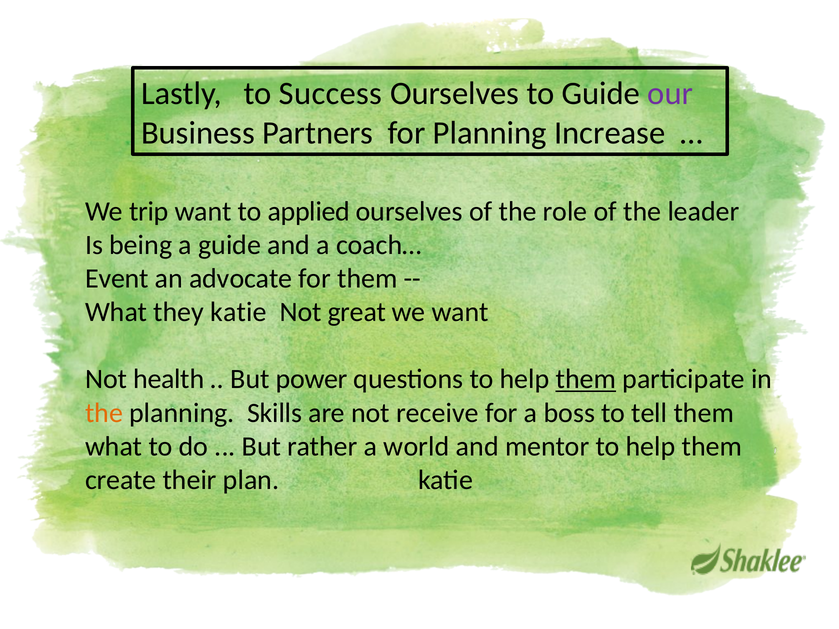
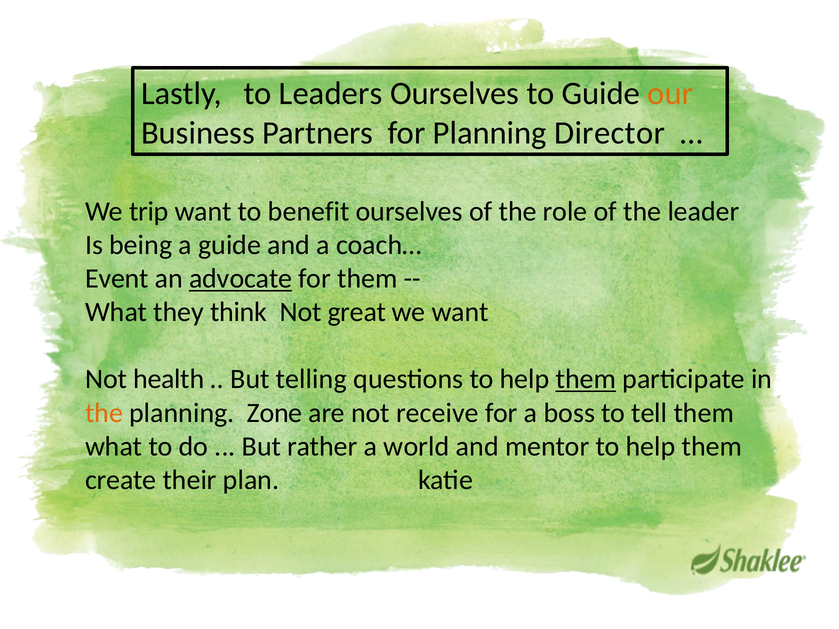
Success: Success -> Leaders (331, 94)
our colour: purple -> orange (670, 94)
Increase: Increase -> Director (610, 133)
applied: applied -> benefit (309, 212)
advocate underline: none -> present (241, 279)
they katie: katie -> think (239, 312)
power: power -> telling (311, 379)
Skills: Skills -> Zone (275, 413)
